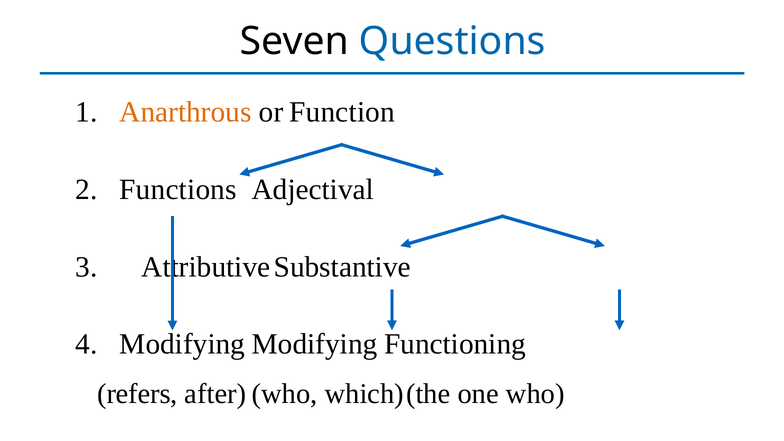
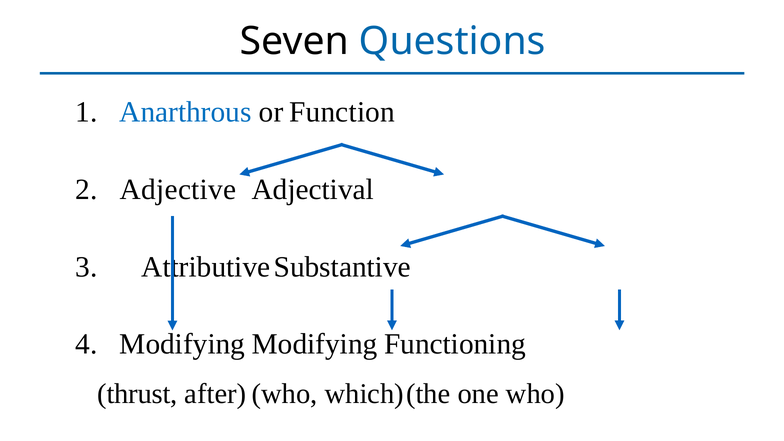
Anarthrous colour: orange -> blue (186, 112)
Functions: Functions -> Adjective (178, 189)
refers: refers -> thrust (137, 394)
